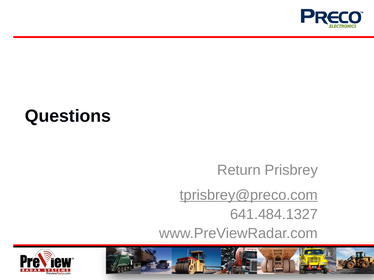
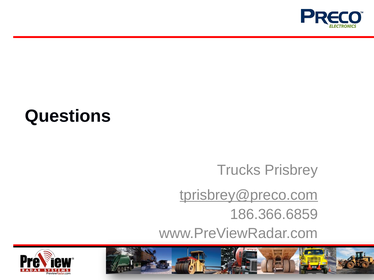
Return: Return -> Trucks (239, 170)
641.484.1327: 641.484.1327 -> 186.366.6859 (274, 215)
